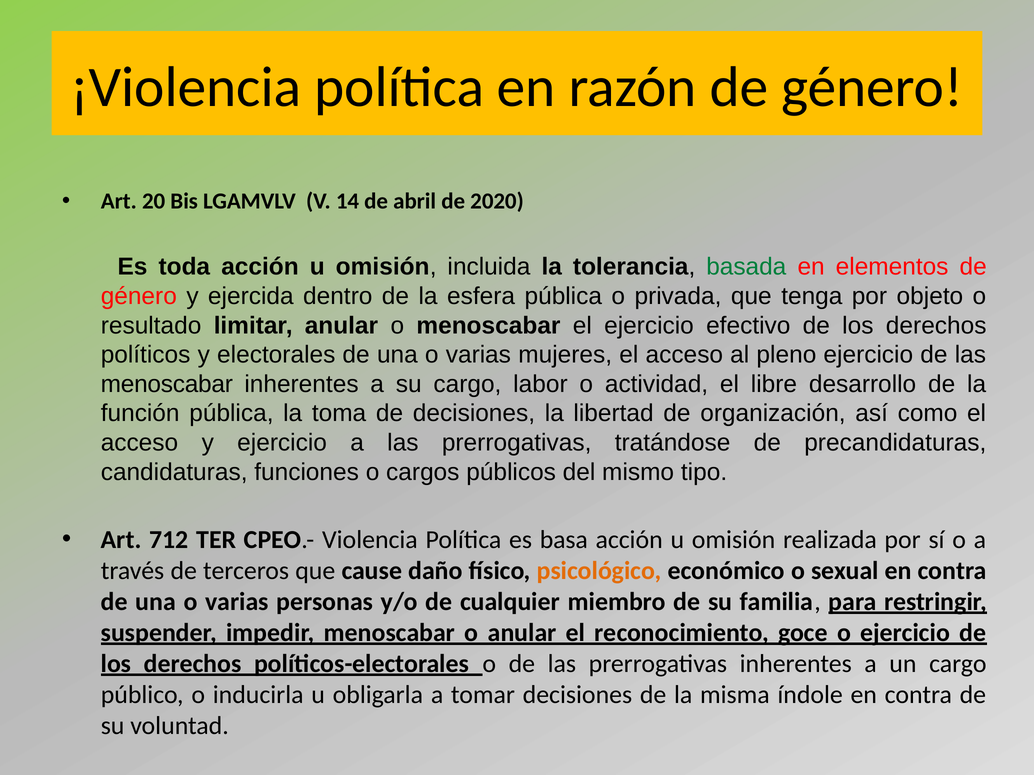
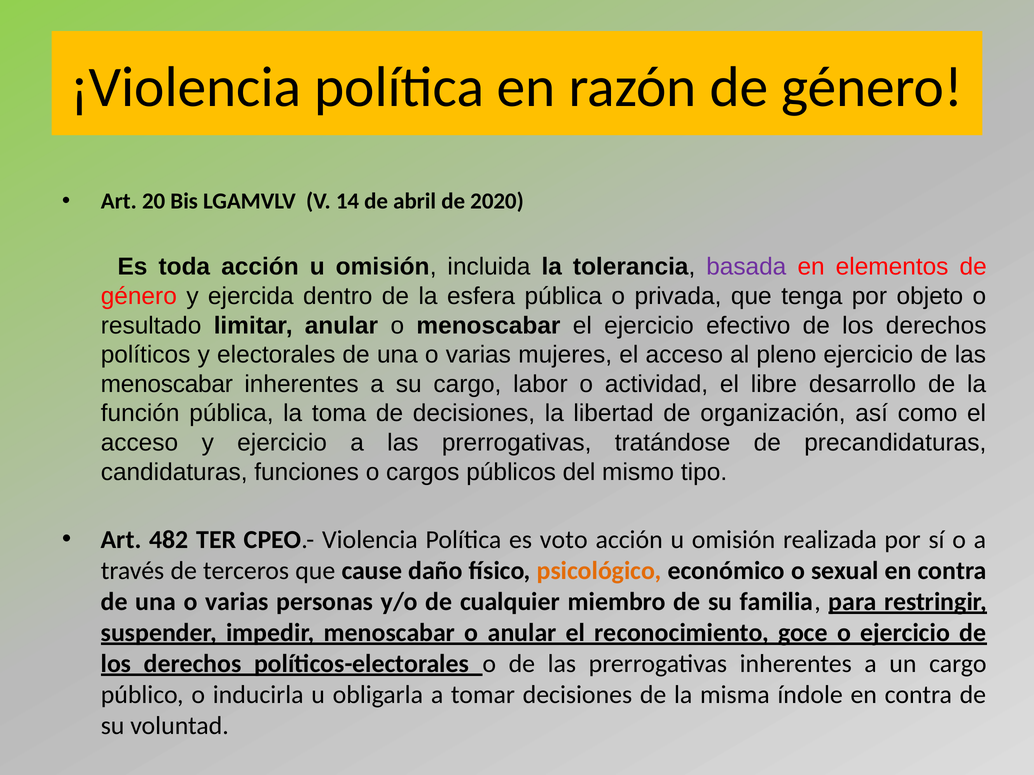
basada colour: green -> purple (746, 267)
712: 712 -> 482 (169, 540)
basa: basa -> voto (564, 540)
